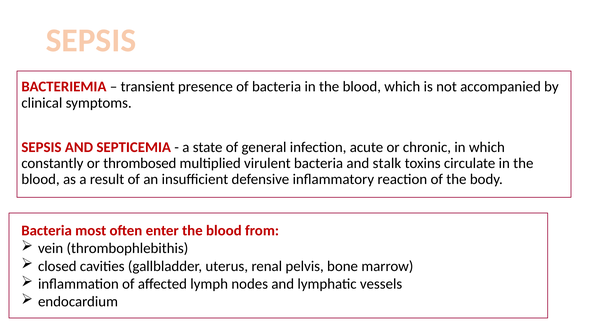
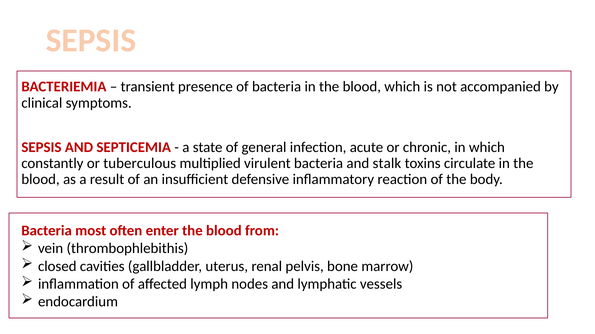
thrombosed: thrombosed -> tuberculous (140, 164)
